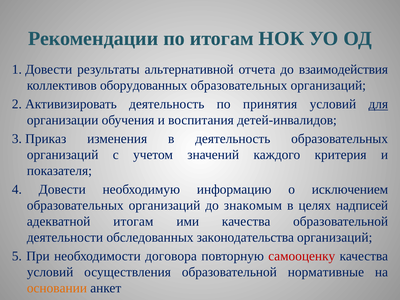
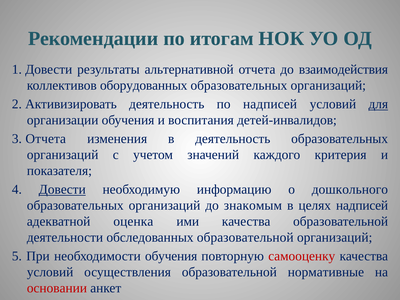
по принятия: принятия -> надписей (270, 104)
3 Приказ: Приказ -> Отчета (46, 139)
Довести underline: none -> present (62, 190)
исключением: исключением -> дошкольного (350, 190)
адекватной итогам: итогам -> оценка (133, 222)
обследованных законодательства: законодательства -> образовательной (245, 238)
необходимости договора: договора -> обучения (171, 256)
основании colour: orange -> red (57, 288)
